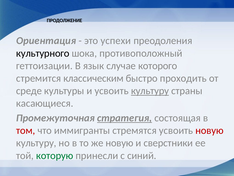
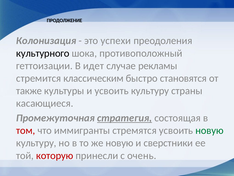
Ориентация: Ориентация -> Колонизация (46, 41)
язык: язык -> идет (93, 66)
которого: которого -> рекламы (158, 66)
проходить: проходить -> становятся (183, 78)
среде: среде -> также (29, 91)
культуру underline: present -> none (150, 91)
новую colour: red -> green (209, 130)
которую colour: green -> red (55, 155)
синий: синий -> очень (142, 155)
